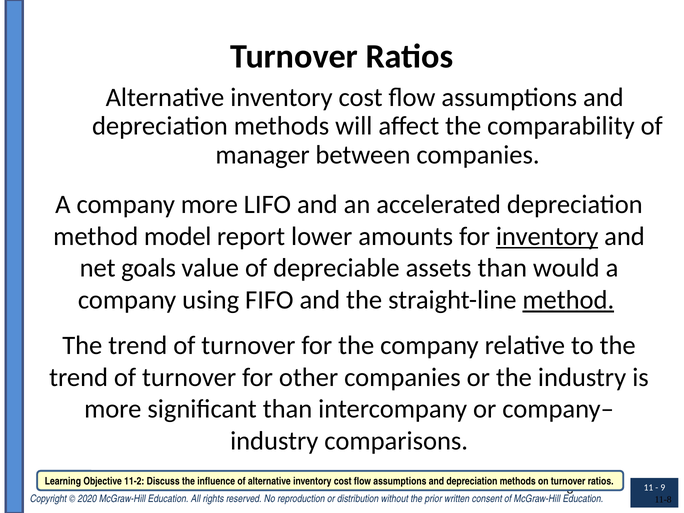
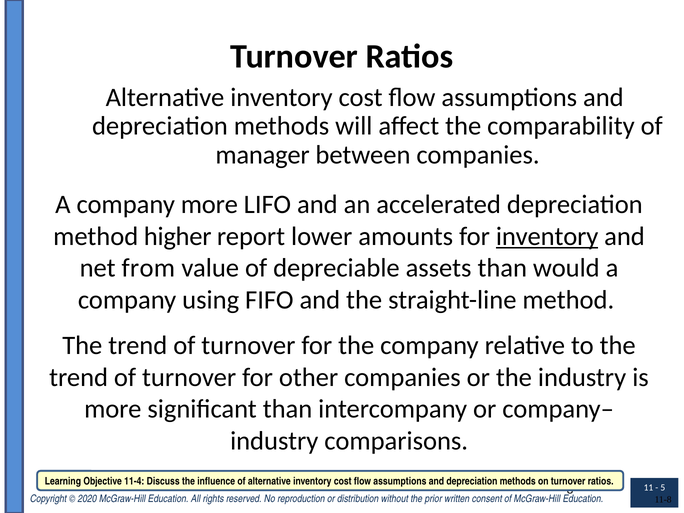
model: model -> higher (178, 236)
goals: goals -> from (148, 268)
method underline: present -> none (568, 300)
11-2: 11-2 -> 11-4 (134, 481)
9: 9 -> 5 (663, 488)
